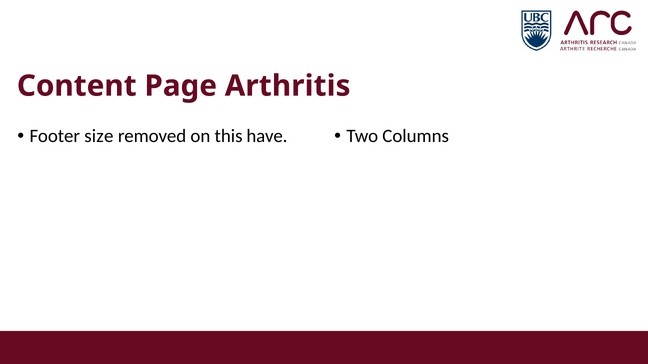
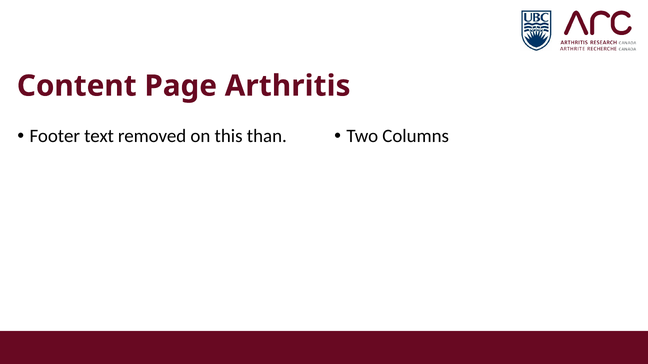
size: size -> text (99, 136)
have: have -> than (267, 136)
